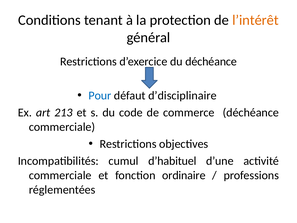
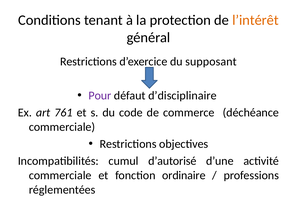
du déchéance: déchéance -> supposant (211, 61)
Pour colour: blue -> purple (100, 95)
213: 213 -> 761 (63, 112)
d’habituel: d’habituel -> d’autorisé (172, 161)
